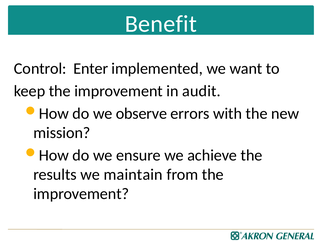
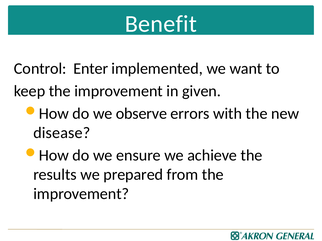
audit: audit -> given (202, 91)
mission: mission -> disease (62, 133)
maintain: maintain -> prepared (133, 175)
